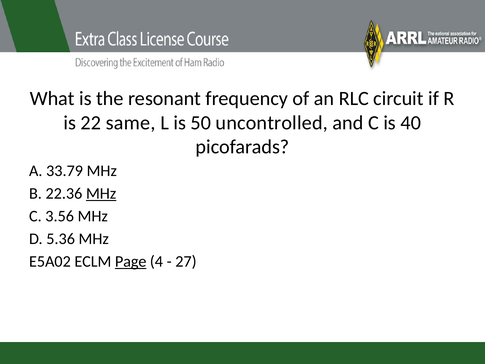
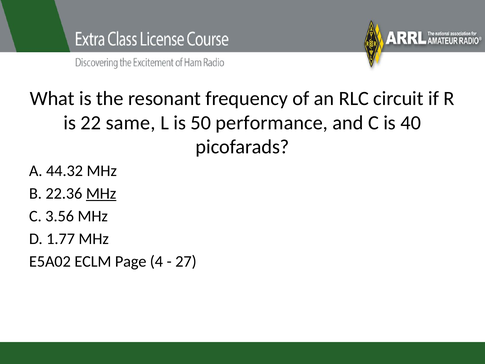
uncontrolled: uncontrolled -> performance (272, 123)
33.79: 33.79 -> 44.32 (65, 171)
5.36: 5.36 -> 1.77 (61, 239)
Page underline: present -> none (131, 261)
